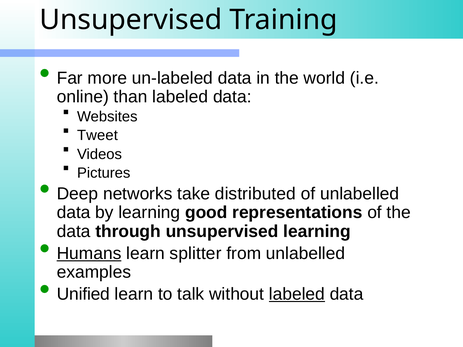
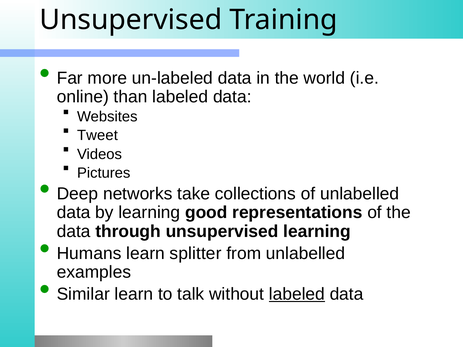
distributed: distributed -> collections (255, 194)
Humans underline: present -> none (89, 254)
Unified: Unified -> Similar (83, 294)
